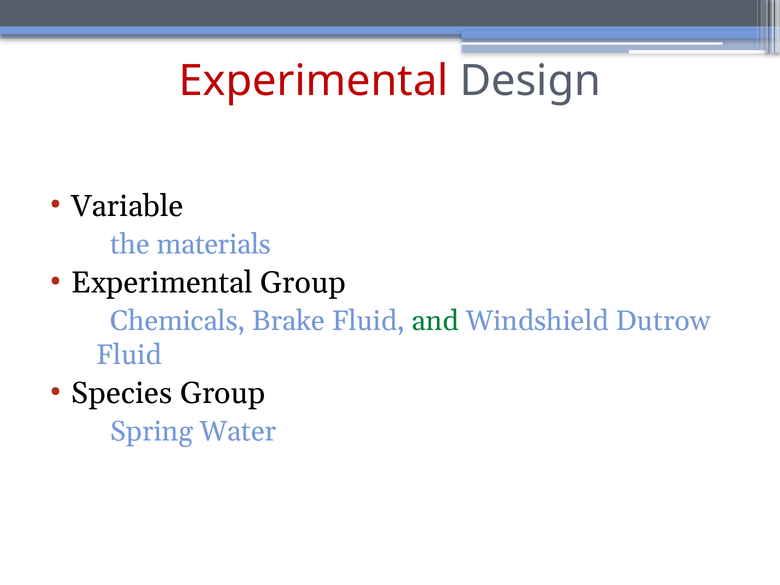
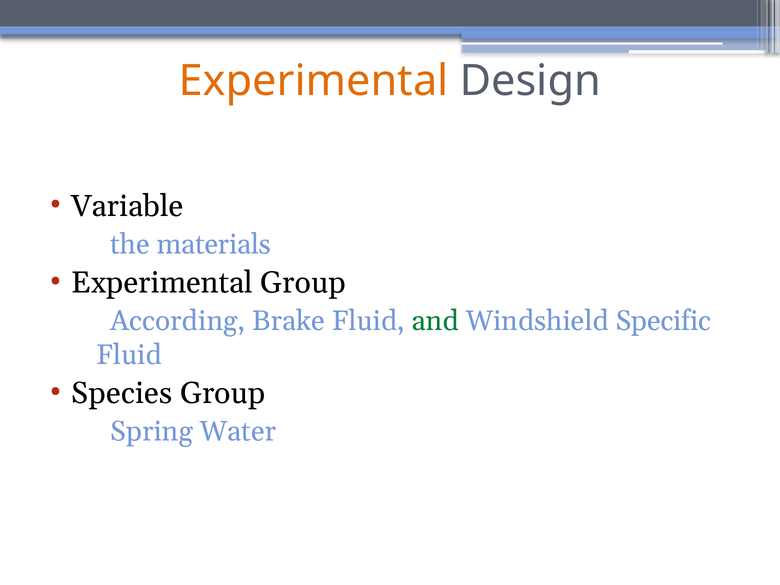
Experimental colour: red -> orange (314, 81)
Chemicals: Chemicals -> According (178, 321)
Dutrow: Dutrow -> Specific (663, 321)
